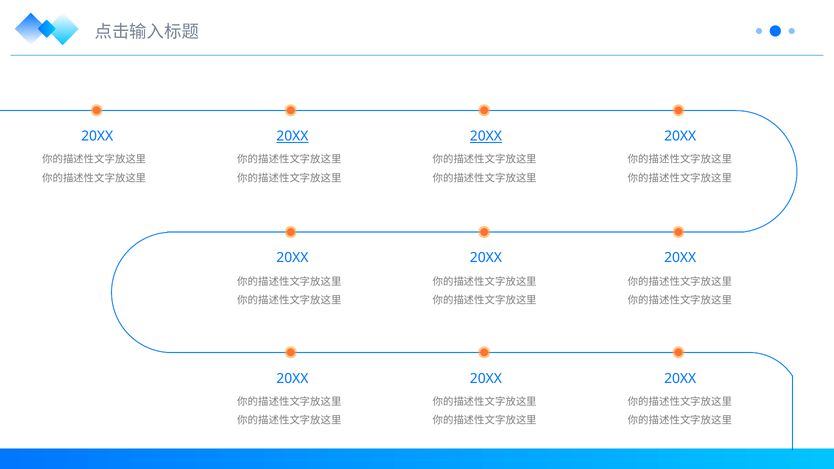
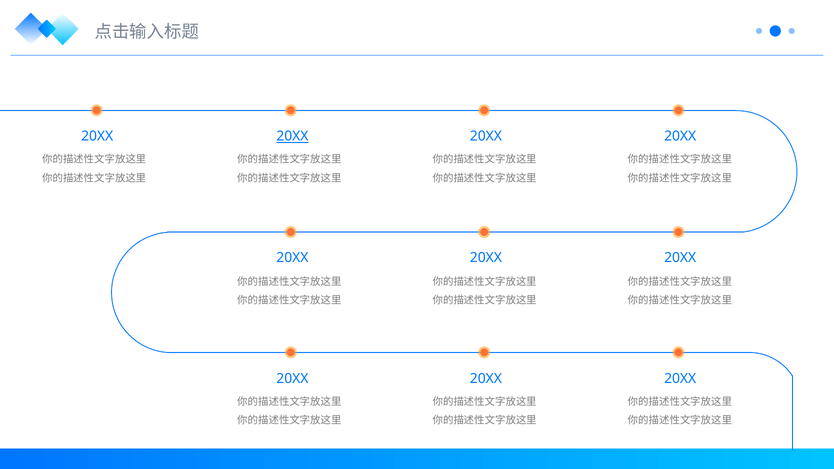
20XX underline: present -> none (486, 136)
